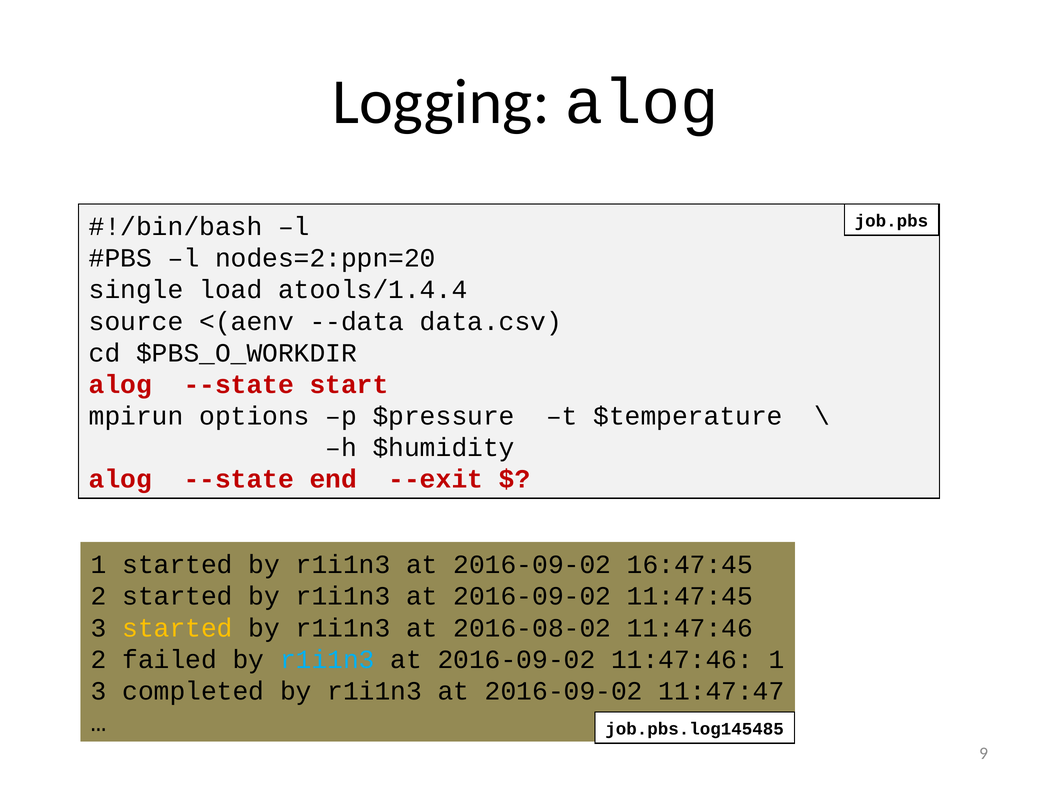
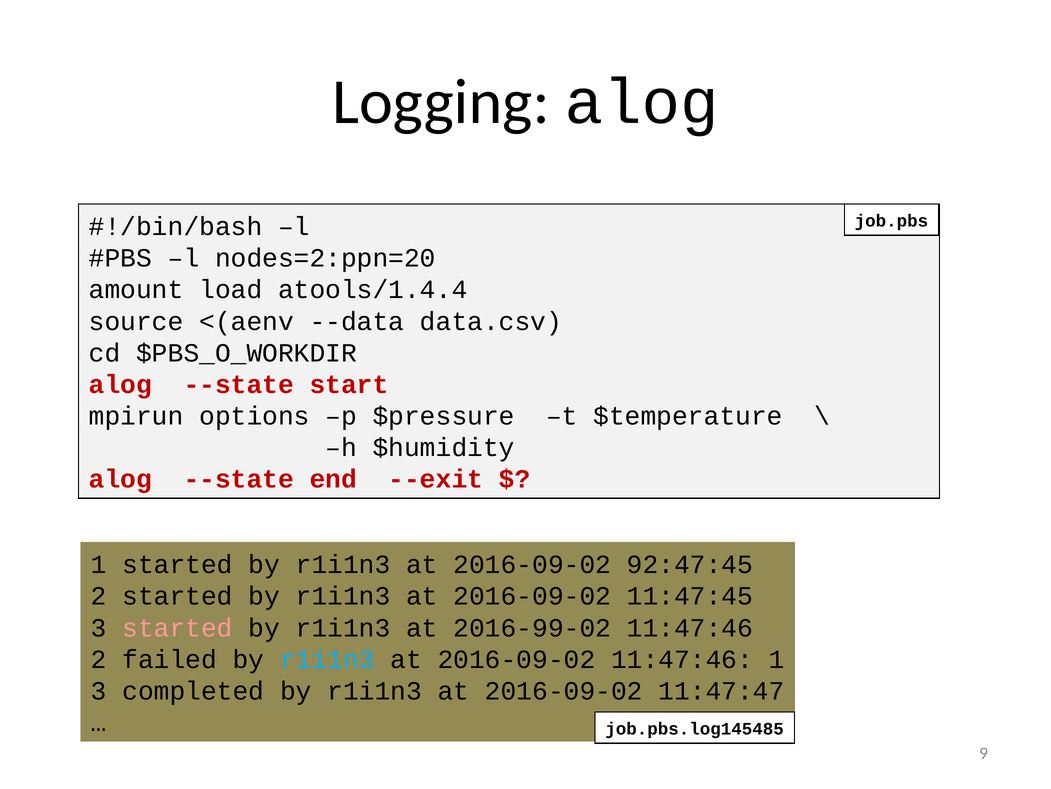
single: single -> amount (136, 290)
16:47:45: 16:47:45 -> 92:47:45 (690, 564)
started colour: yellow -> pink (178, 627)
2016-08-02: 2016-08-02 -> 2016-99-02 (532, 627)
